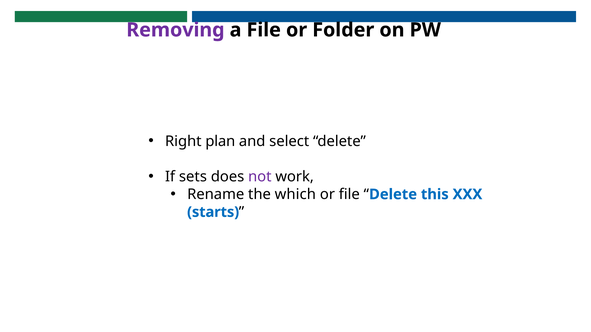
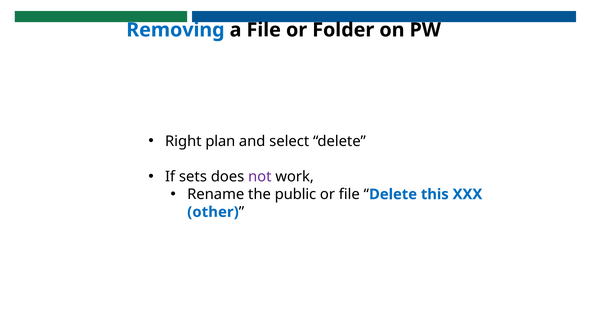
Removing colour: purple -> blue (175, 30)
which: which -> public (295, 195)
starts: starts -> other (213, 212)
